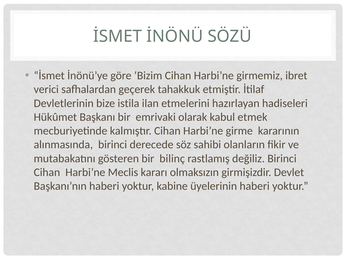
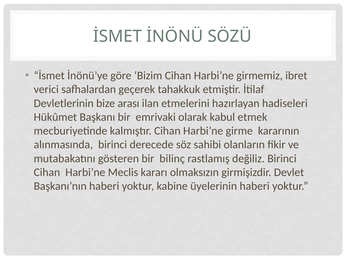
istila: istila -> arası (128, 103)
